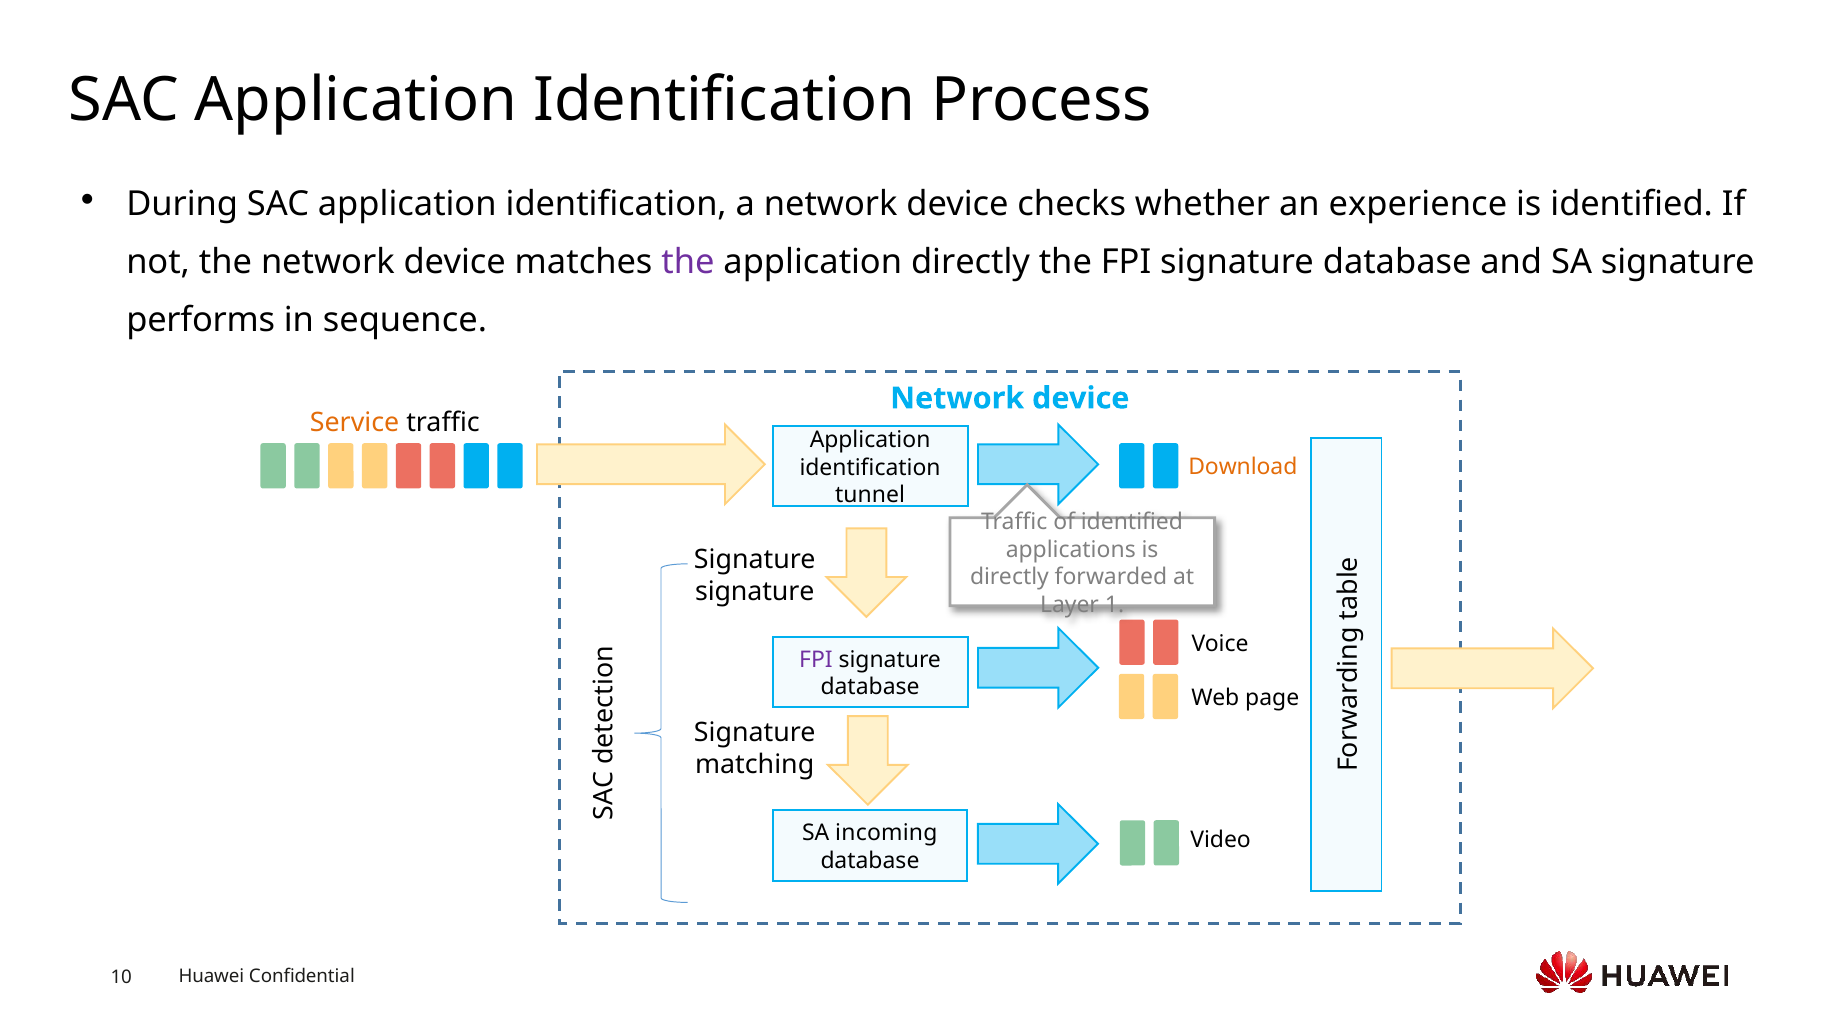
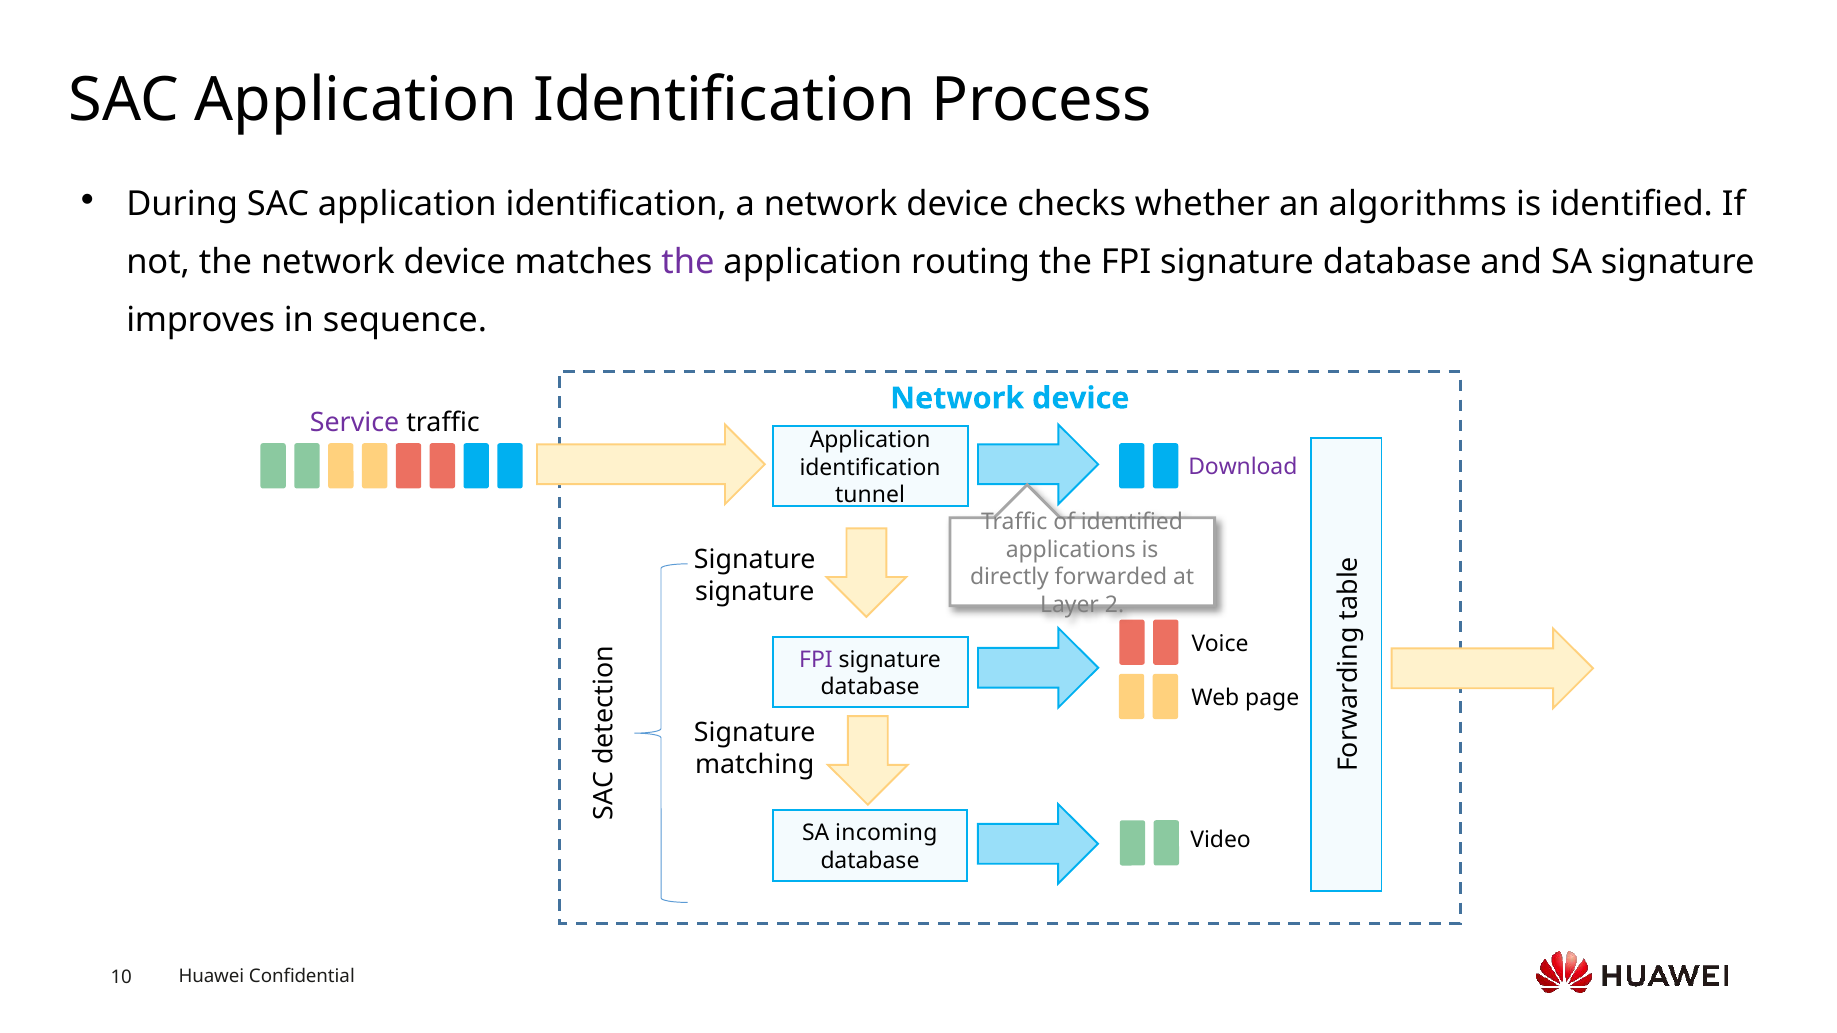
experience: experience -> algorithms (1418, 204)
application directly: directly -> routing (971, 262)
performs: performs -> improves (201, 320)
Service colour: orange -> purple (355, 423)
Download colour: orange -> purple (1243, 467)
1: 1 -> 2 (1115, 605)
